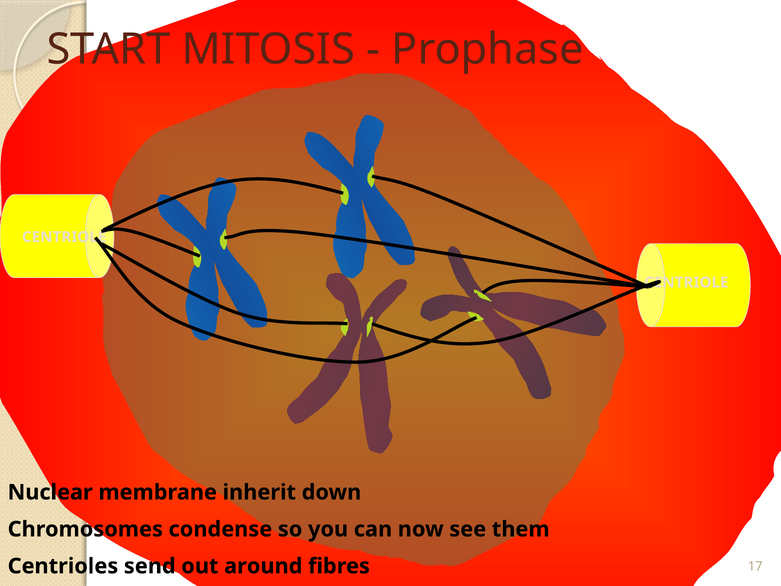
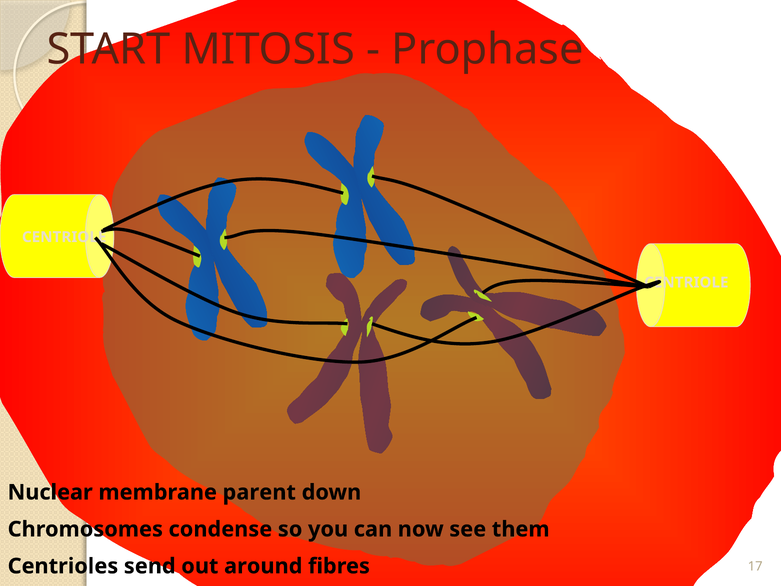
inherit: inherit -> parent (259, 492)
